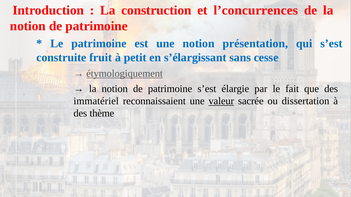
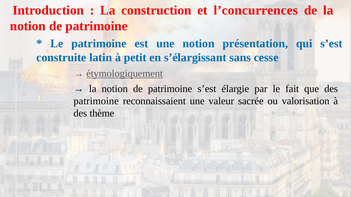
fruit: fruit -> latin (101, 58)
immatériel: immatériel -> patrimoine (96, 101)
valeur underline: present -> none (221, 101)
dissertation: dissertation -> valorisation (306, 101)
